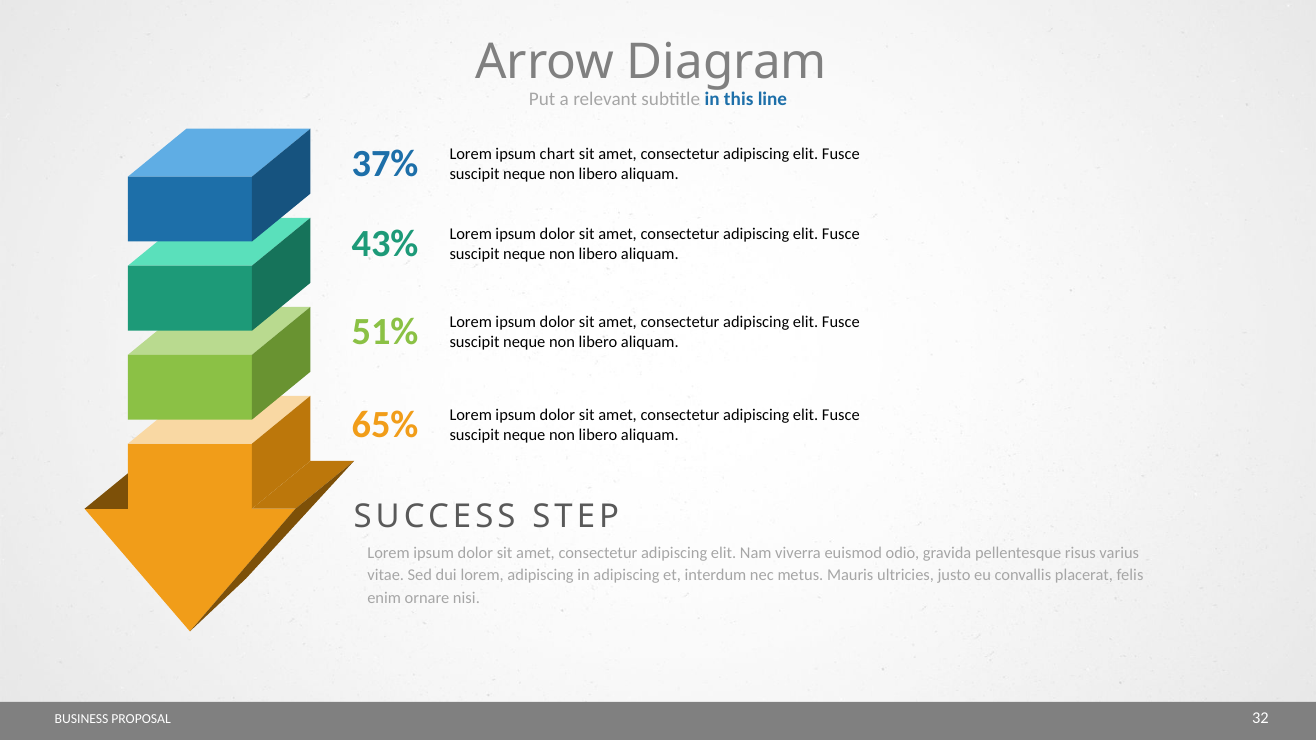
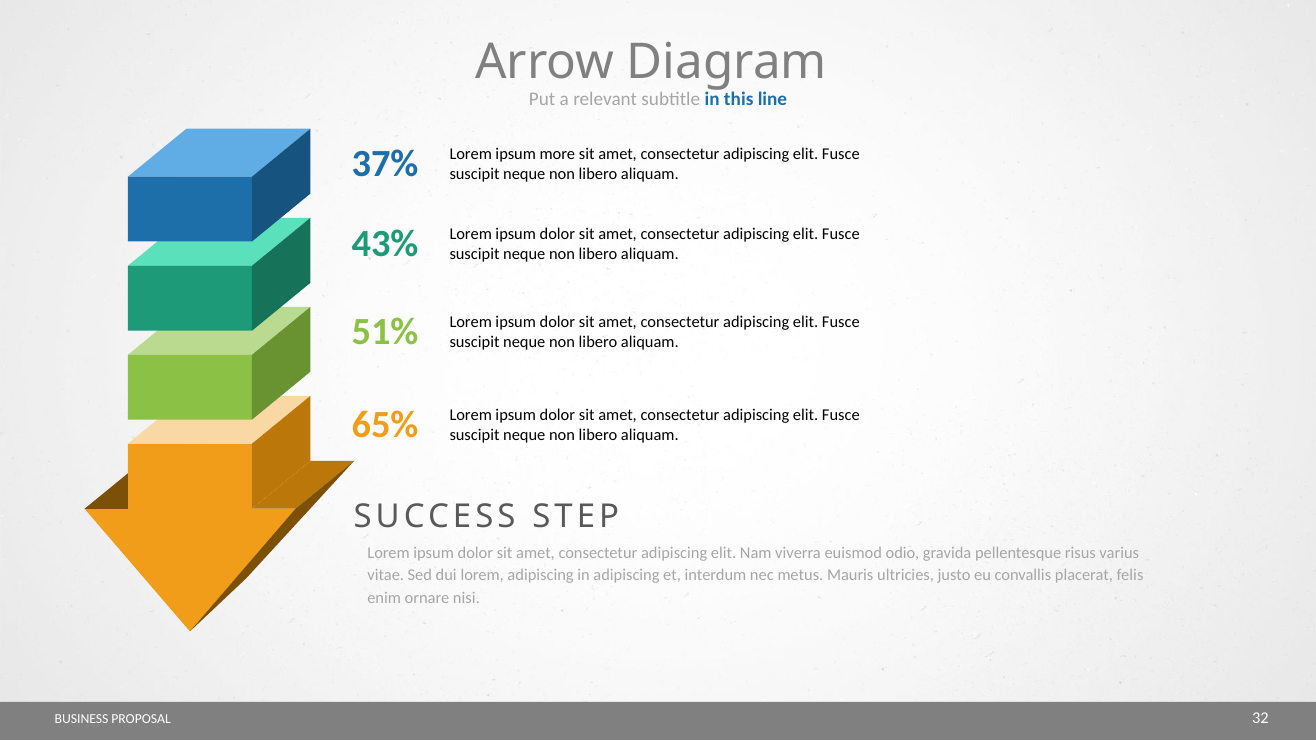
chart: chart -> more (557, 154)
